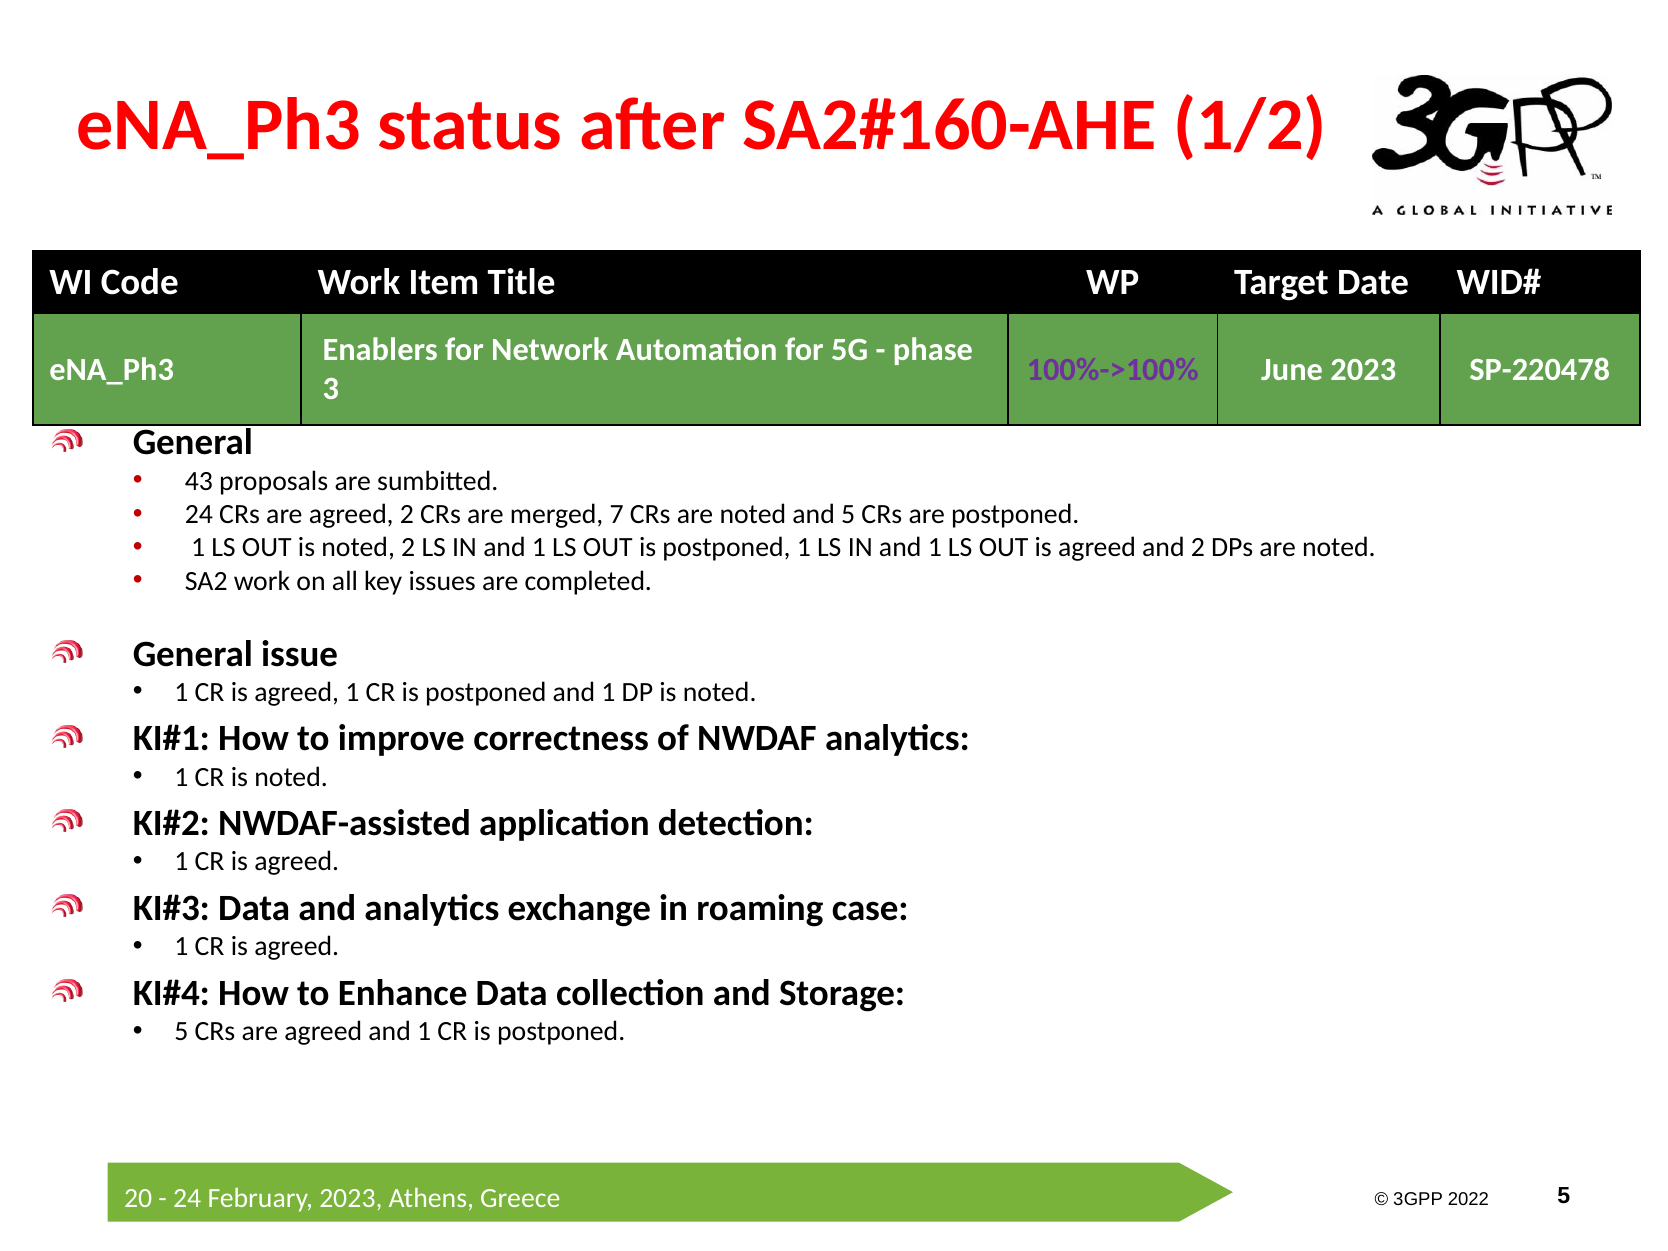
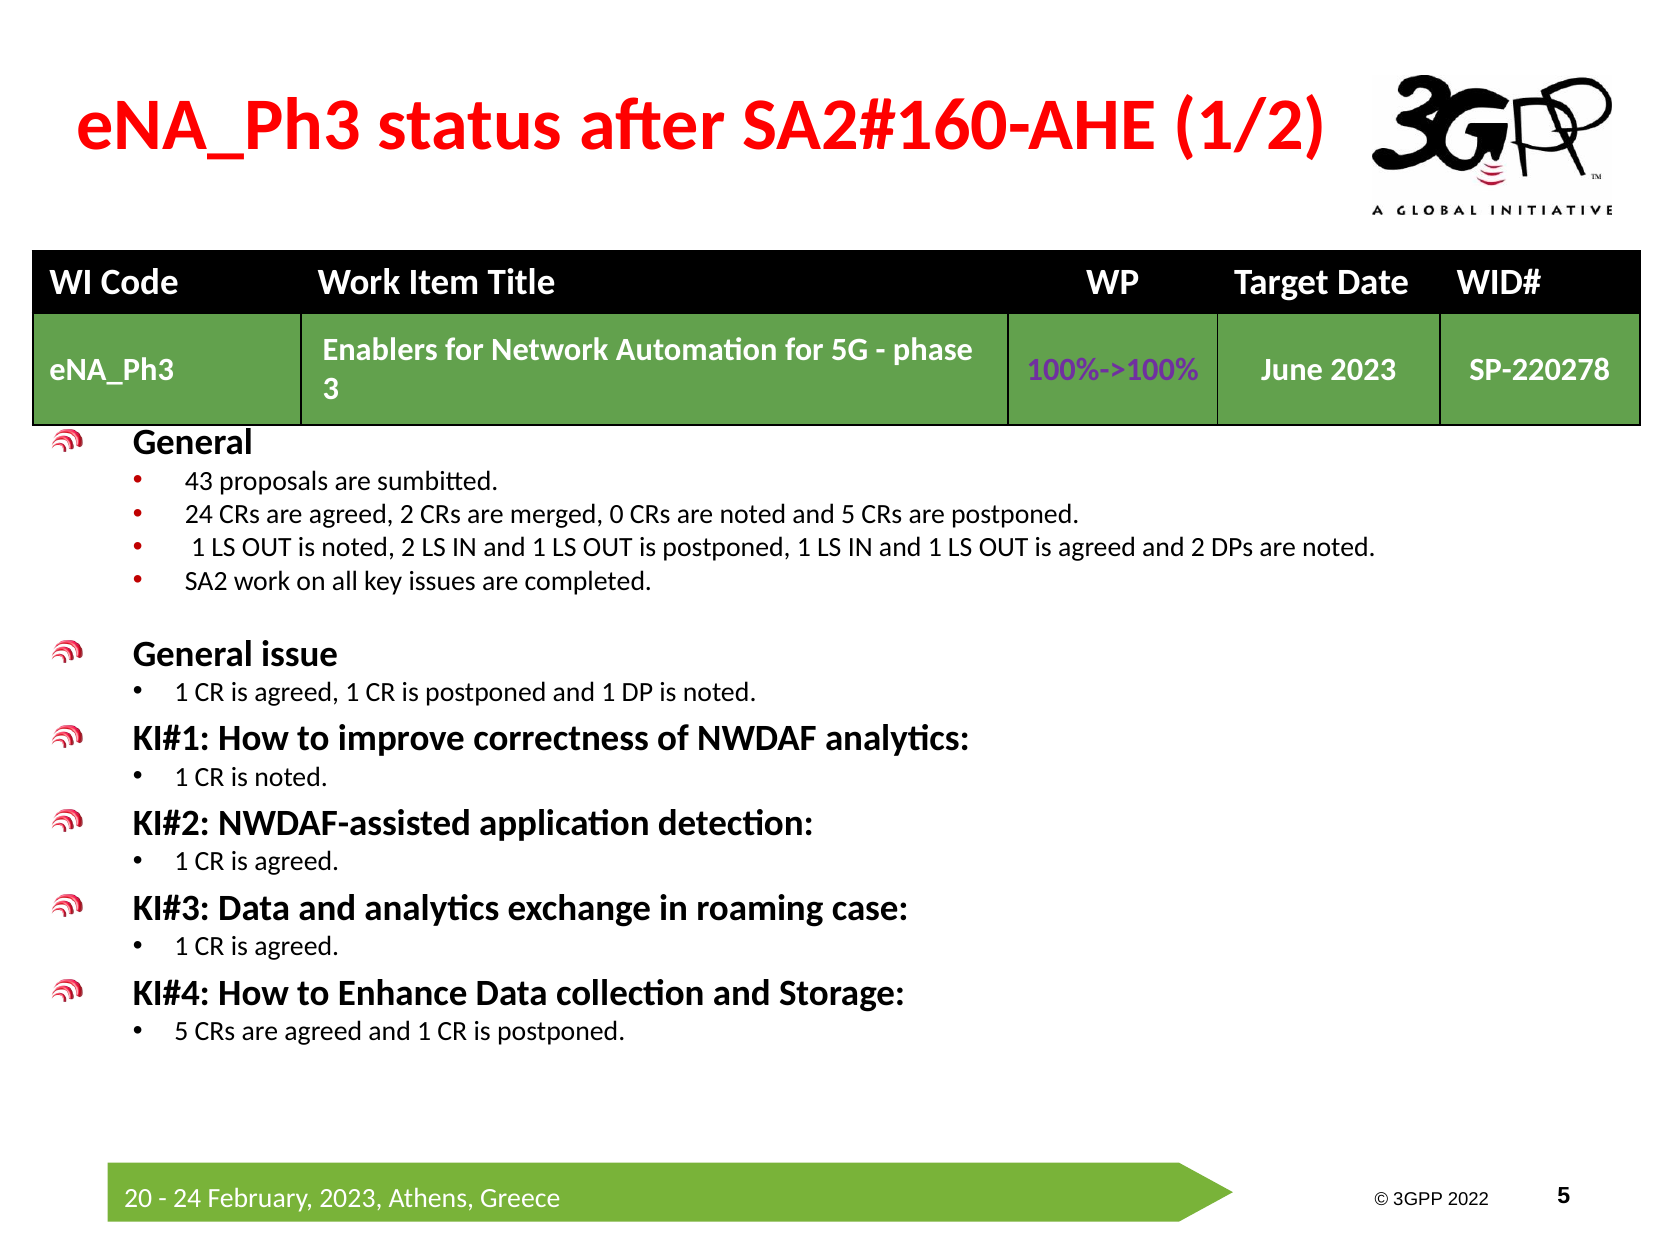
SP-220478: SP-220478 -> SP-220278 (1540, 369)
7: 7 -> 0 (617, 514)
